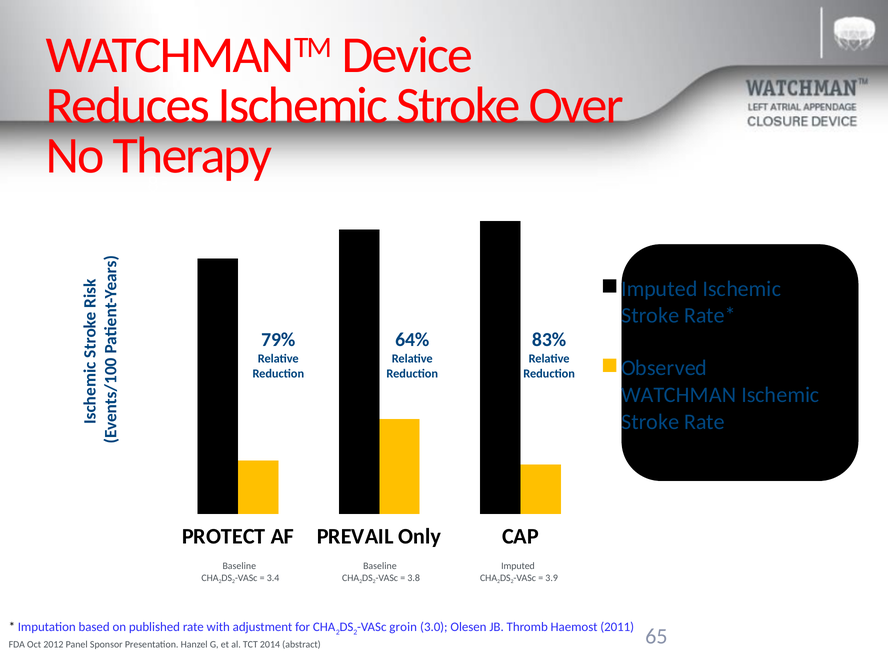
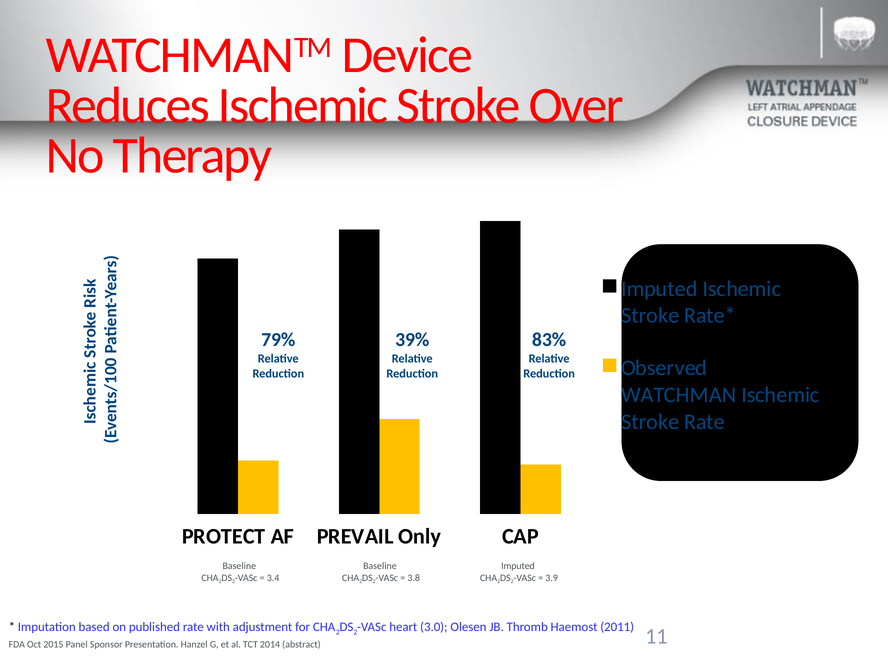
64%: 64% -> 39% (412, 340)
groin: groin -> heart (403, 627)
2012: 2012 -> 2015 (53, 644)
65: 65 -> 11 (656, 637)
